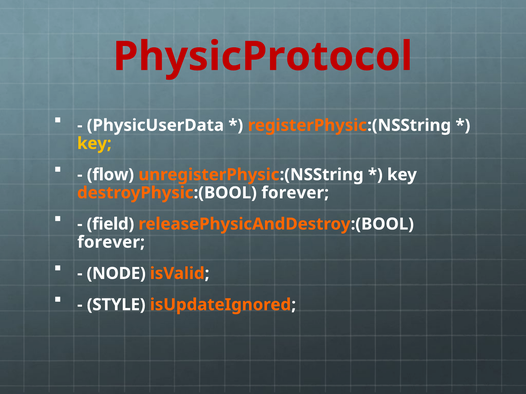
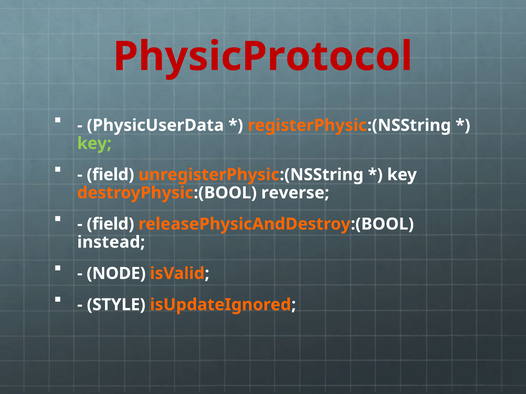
key colour: yellow -> light green (94, 144)
flow: flow -> field (110, 175)
destroyPhysic:(BOOL forever: forever -> reverse (295, 193)
forever: forever -> instead (111, 242)
